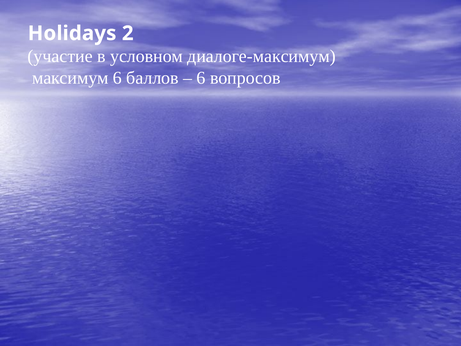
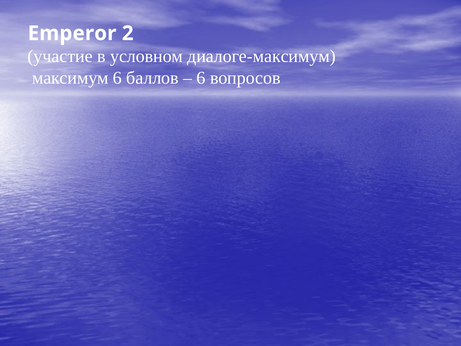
Holidays: Holidays -> Emperor (72, 33)
